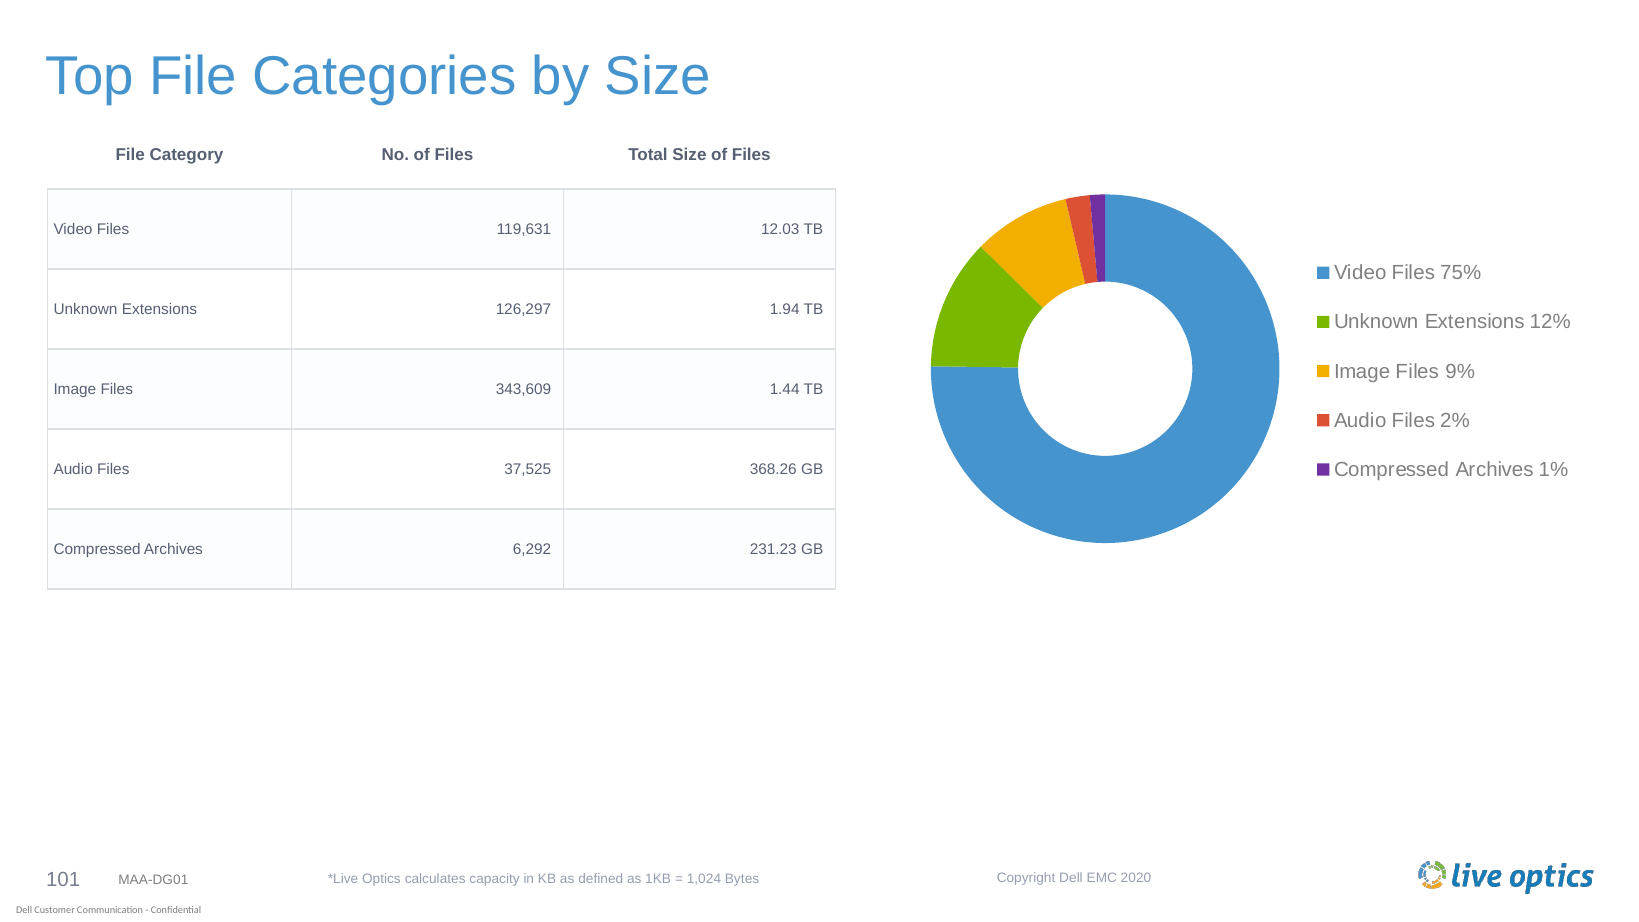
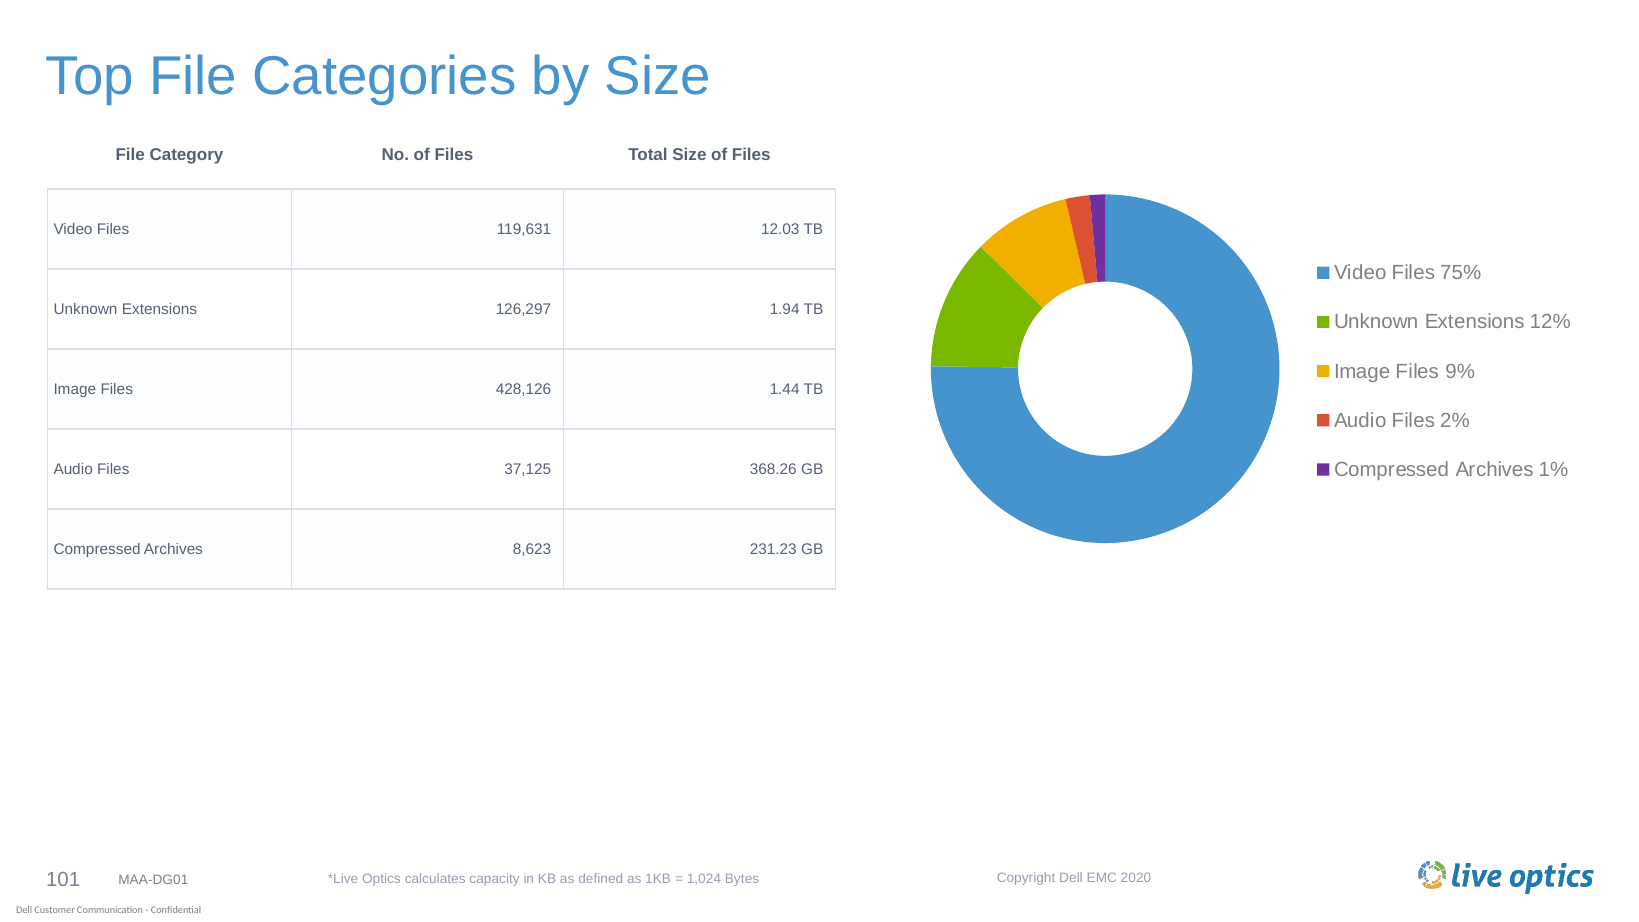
343,609: 343,609 -> 428,126 (524, 389)
37,525: 37,525 -> 37,125 (528, 469)
6,292: 6,292 -> 8,623 (532, 549)
